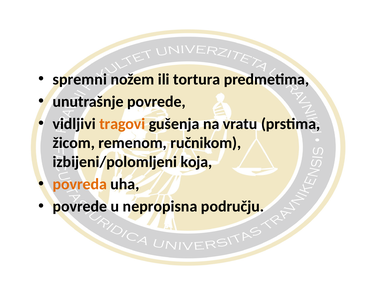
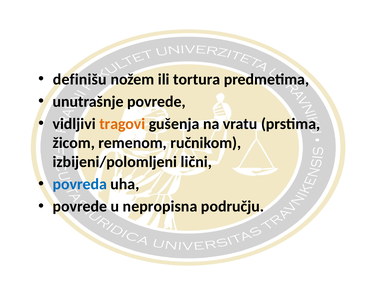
spremni: spremni -> definišu (80, 79)
koja: koja -> lični (196, 162)
povreda colour: orange -> blue (80, 184)
